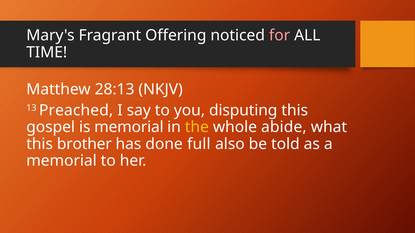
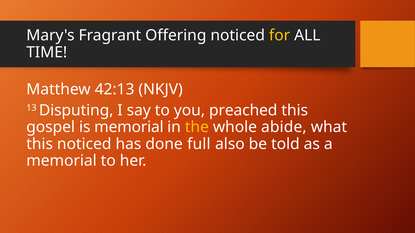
for colour: pink -> yellow (280, 36)
28:13: 28:13 -> 42:13 (115, 89)
Preached: Preached -> Disputing (76, 111)
disputing: disputing -> preached (243, 111)
this brother: brother -> noticed (84, 144)
